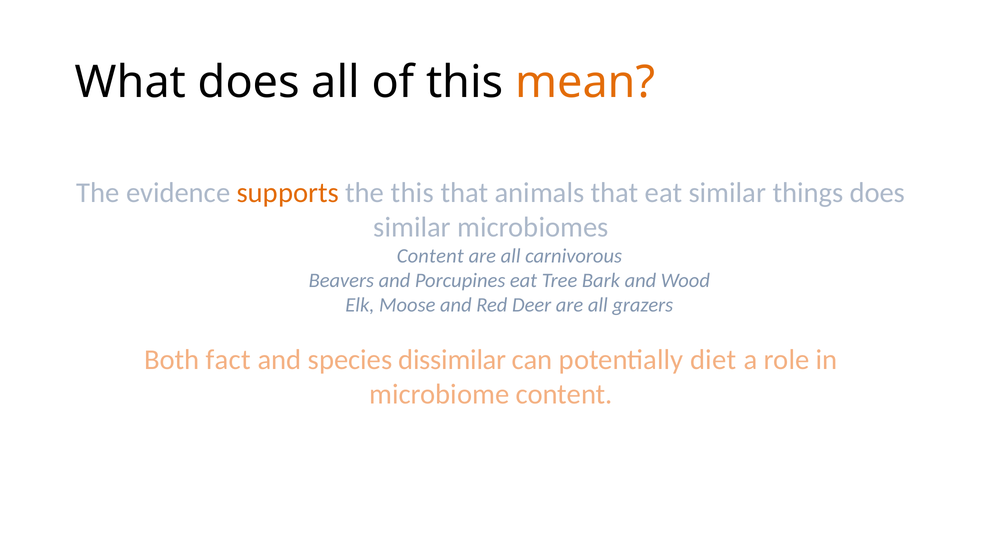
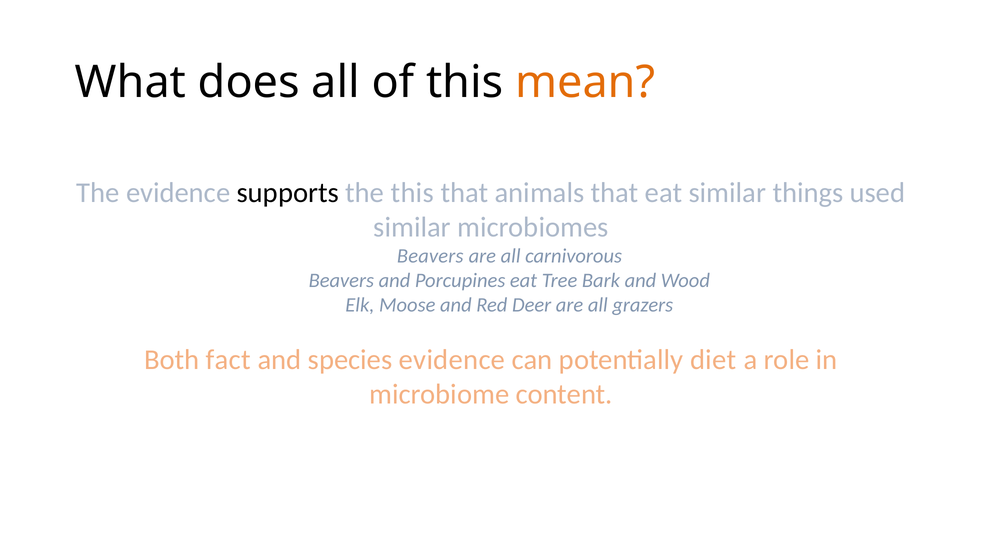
supports colour: orange -> black (288, 193)
things does: does -> used (878, 193)
Content: Content -> Beavers (430, 256)
species dissimilar: dissimilar -> evidence (452, 360)
